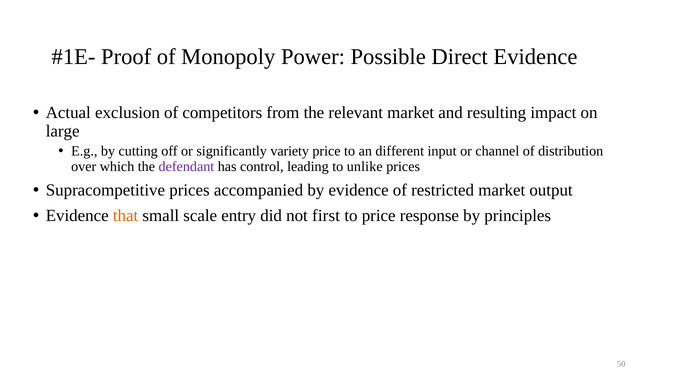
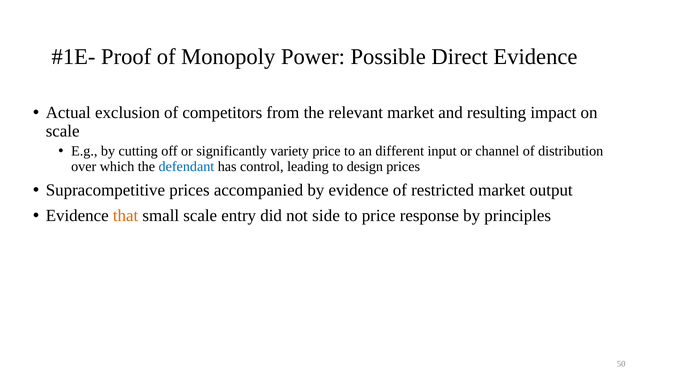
large: large -> scale (63, 131)
defendant colour: purple -> blue (186, 166)
unlike: unlike -> design (365, 166)
first: first -> side (326, 216)
